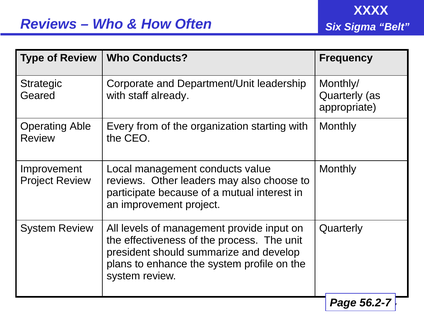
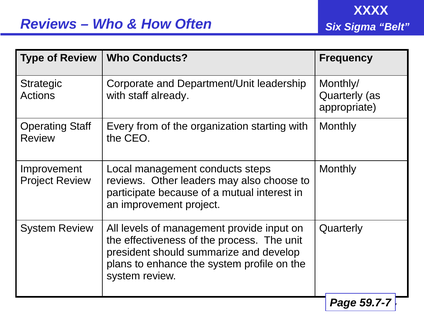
Geared: Geared -> Actions (38, 96)
Operating Able: Able -> Staff (80, 126)
value: value -> steps (258, 169)
56.2-7: 56.2-7 -> 59.7-7 (375, 303)
